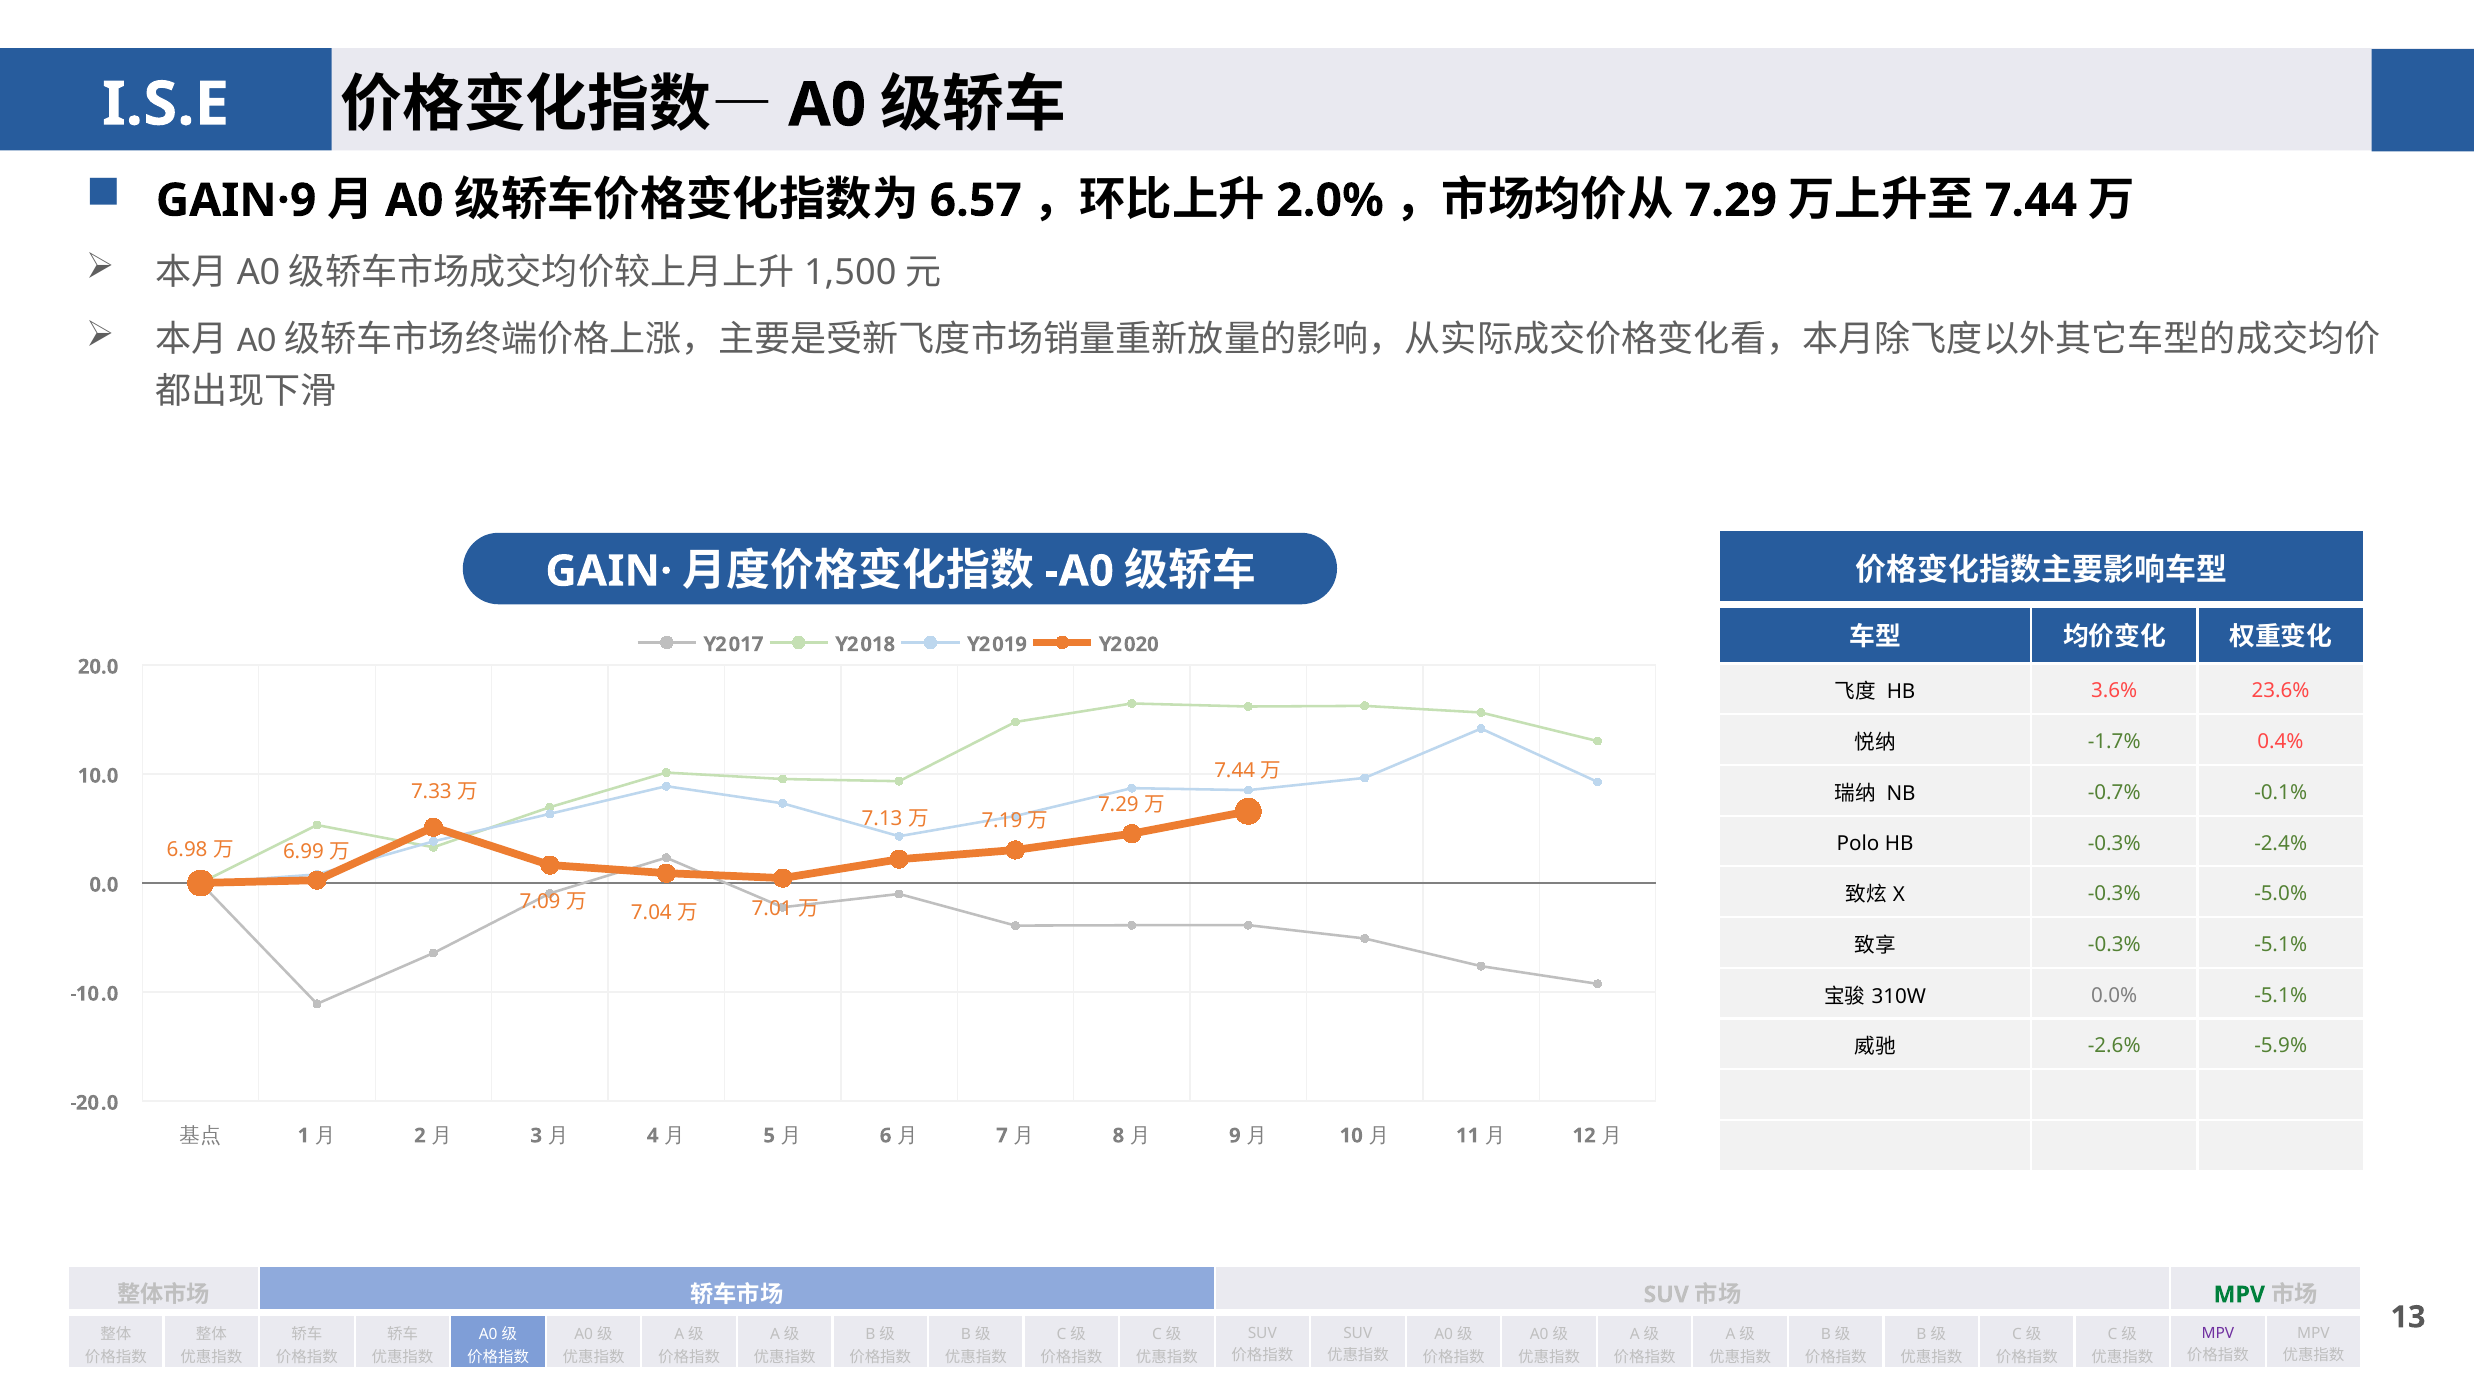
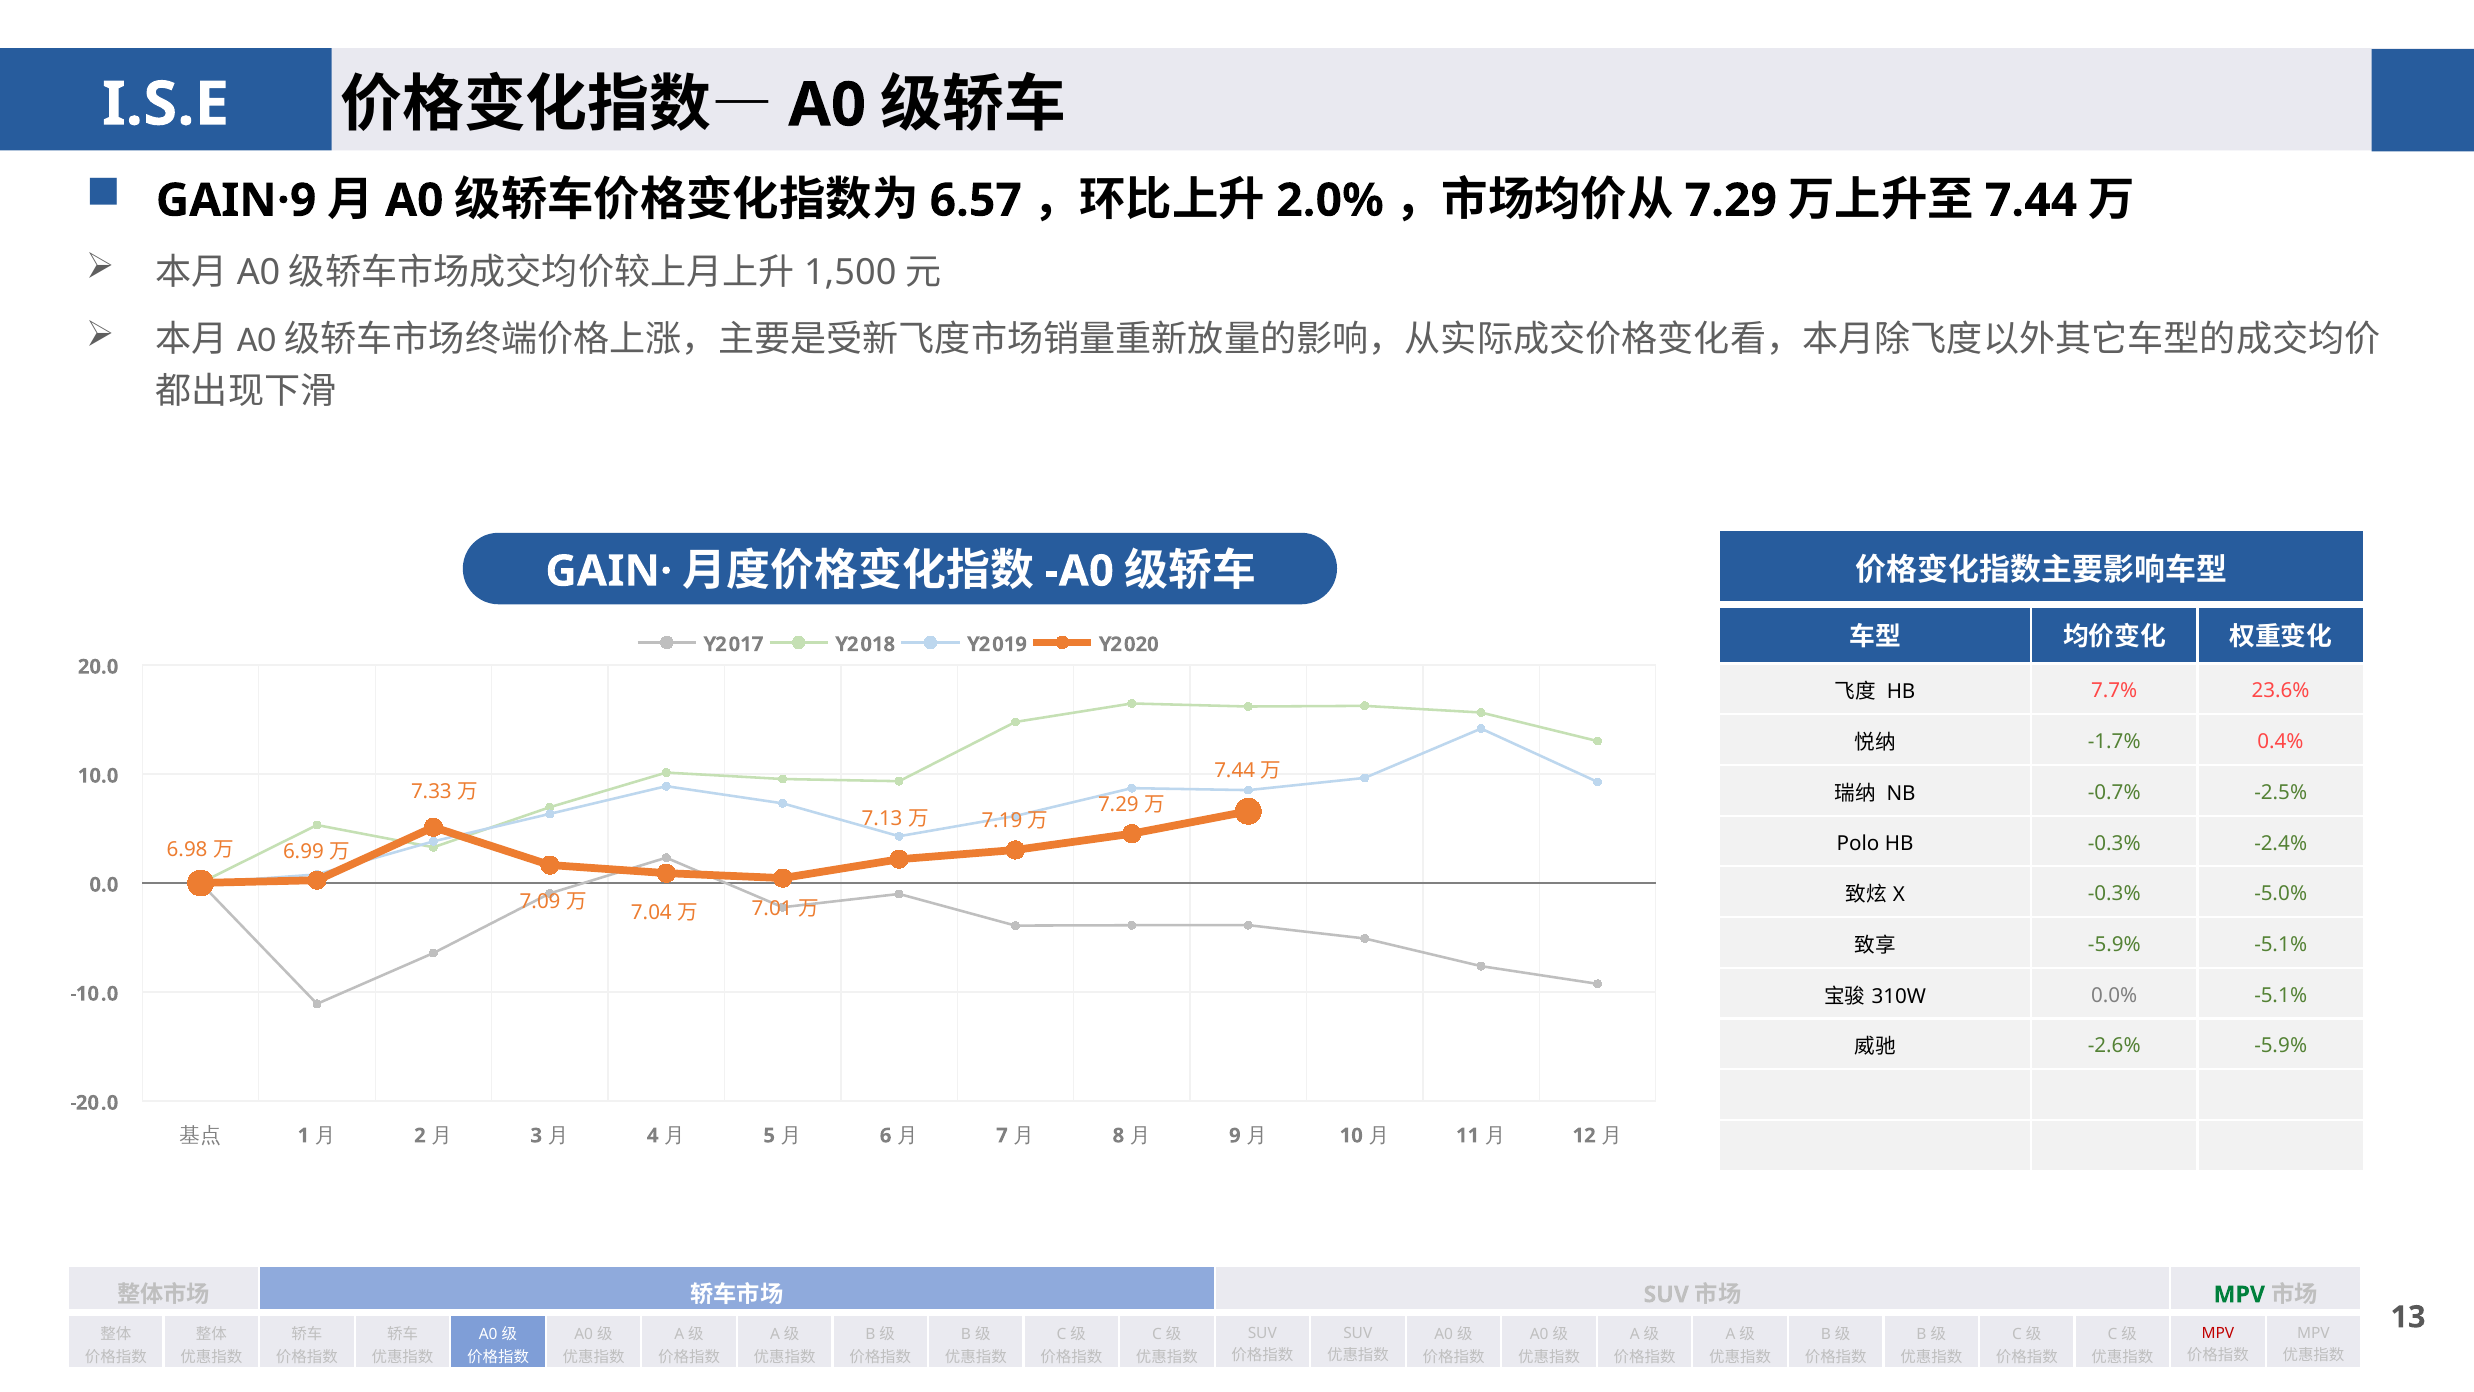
3.6%: 3.6% -> 7.7% (2114, 691)
-0.1%: -0.1% -> -2.5% (2281, 792)
-0.3%: -0.3% -> -5.9% (2114, 944)
MPV colour: purple -> red (2218, 1333)
